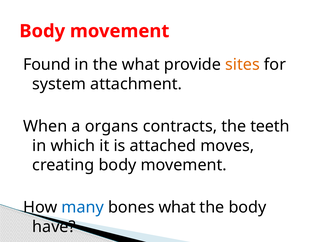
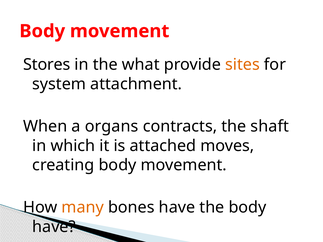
Found: Found -> Stores (47, 65)
teeth: teeth -> shaft (270, 126)
many colour: blue -> orange (83, 208)
bones what: what -> have (177, 208)
